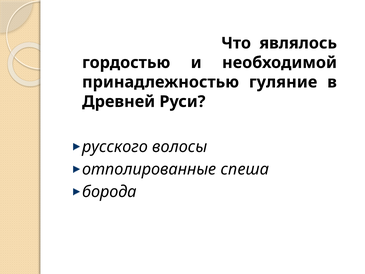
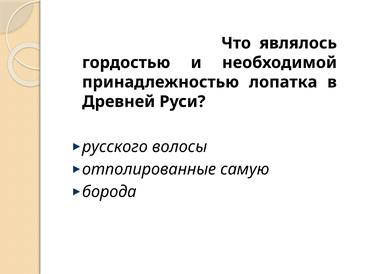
гуляние: гуляние -> лопатка (283, 82)
спеша: спеша -> самую (245, 169)
